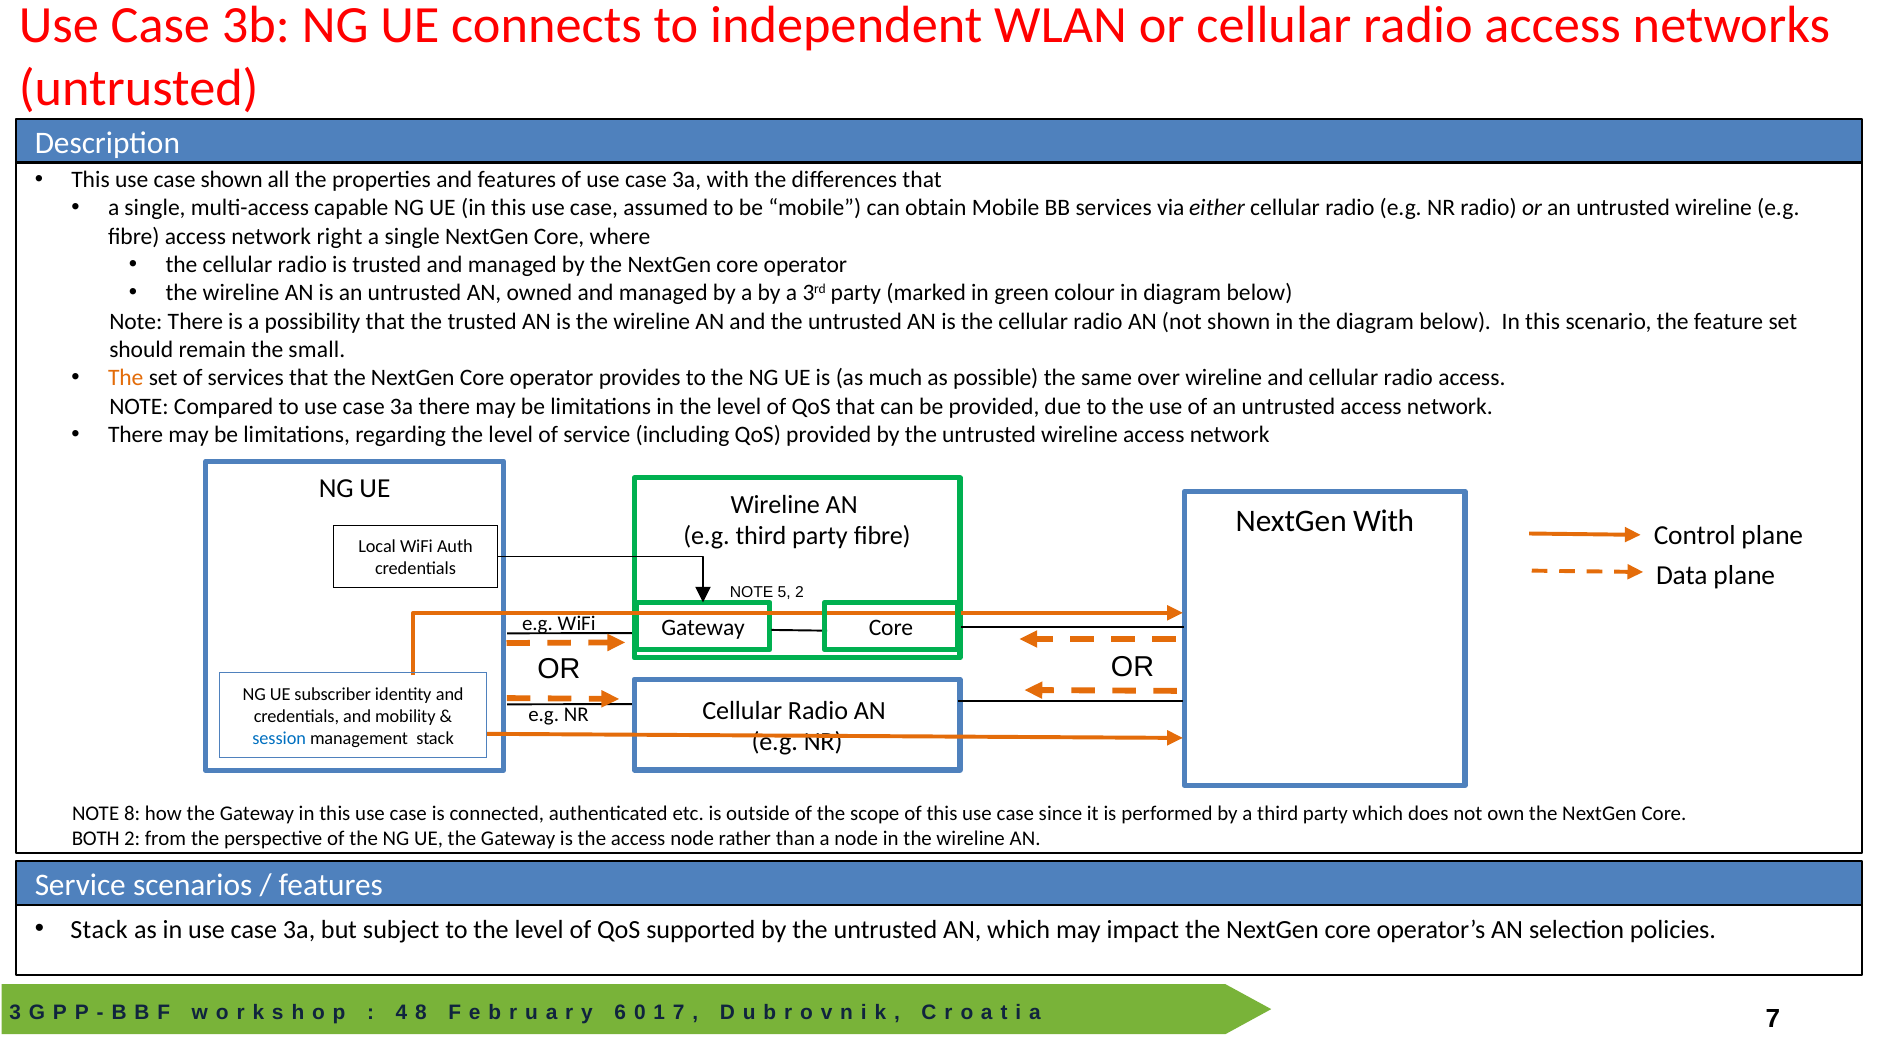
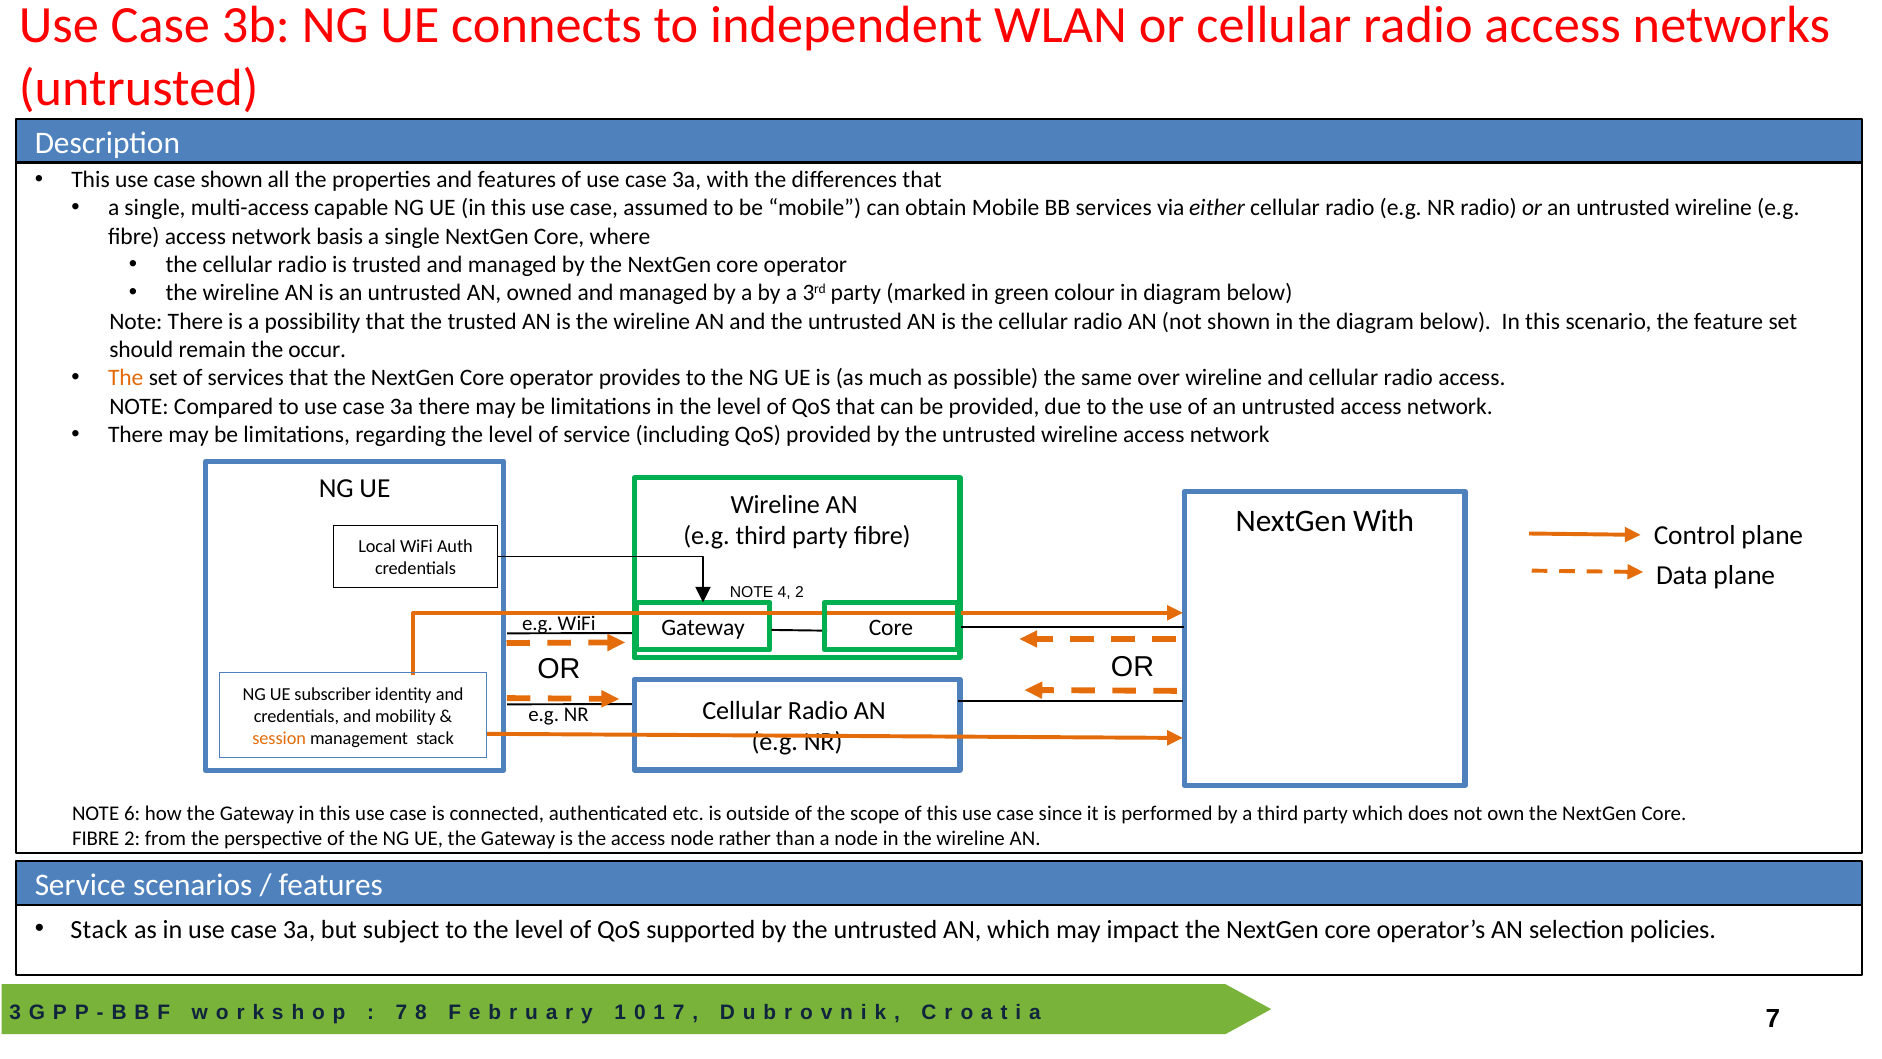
right: right -> basis (340, 236)
small: small -> occur (317, 350)
5: 5 -> 4 (784, 592)
session colour: blue -> orange (279, 738)
NOTE 8: 8 -> 6 (132, 813)
BOTH: BOTH -> FIBRE (96, 839)
4: 4 -> 7 (401, 1012)
6: 6 -> 1 (620, 1012)
